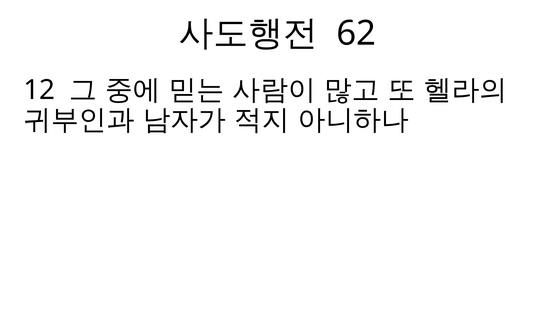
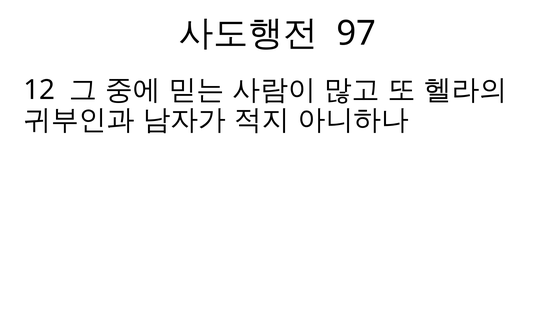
62: 62 -> 97 (356, 33)
